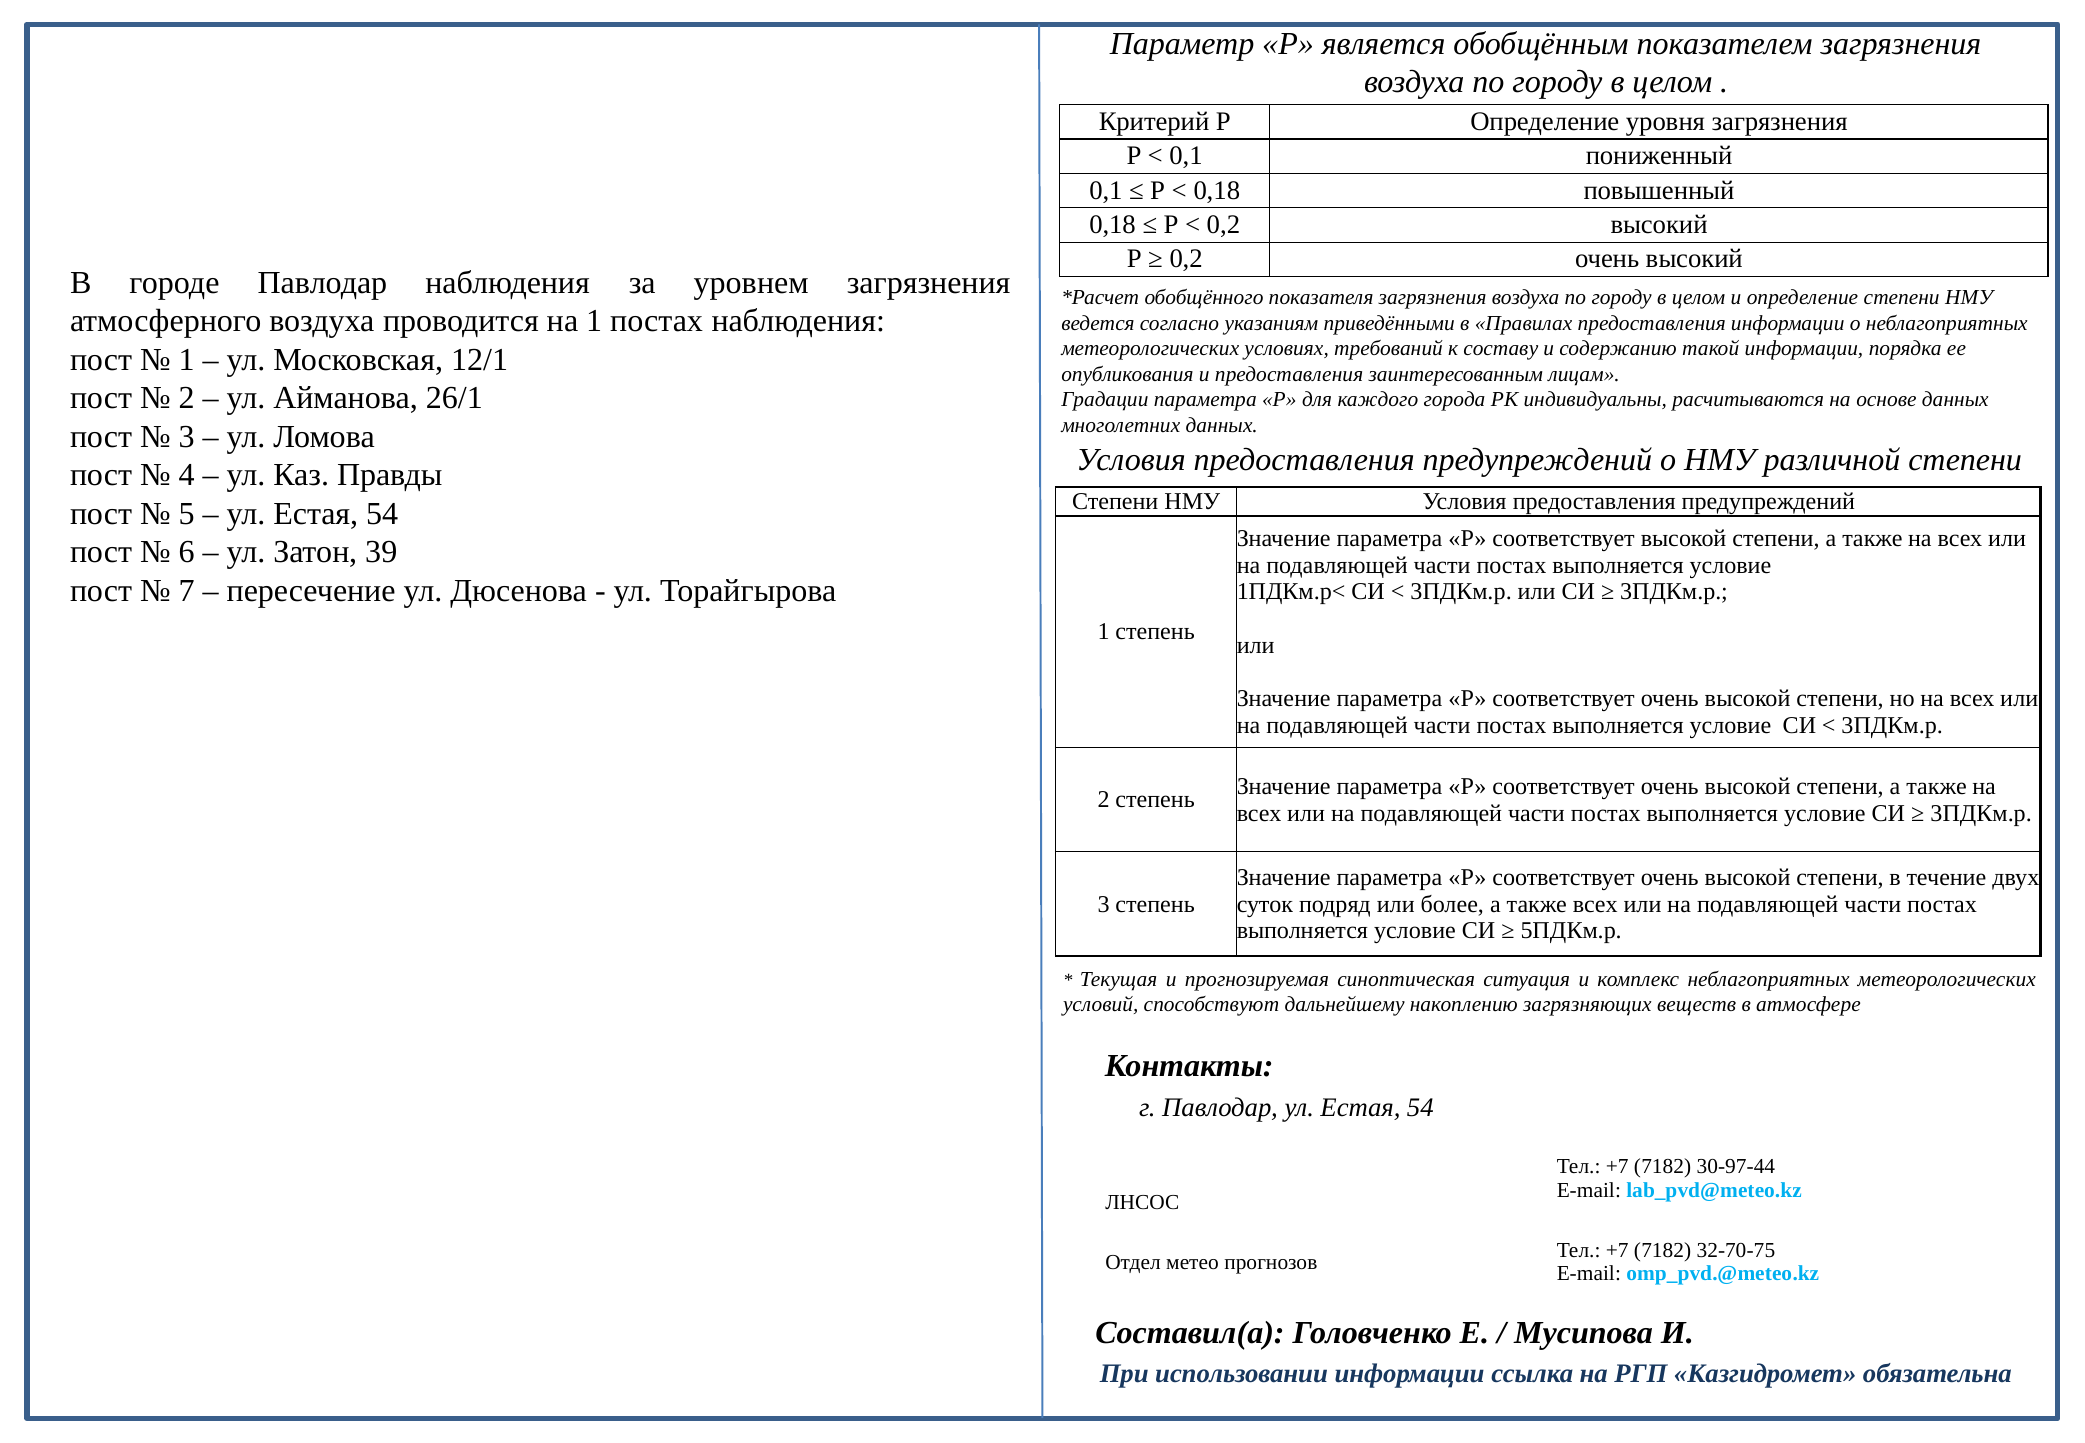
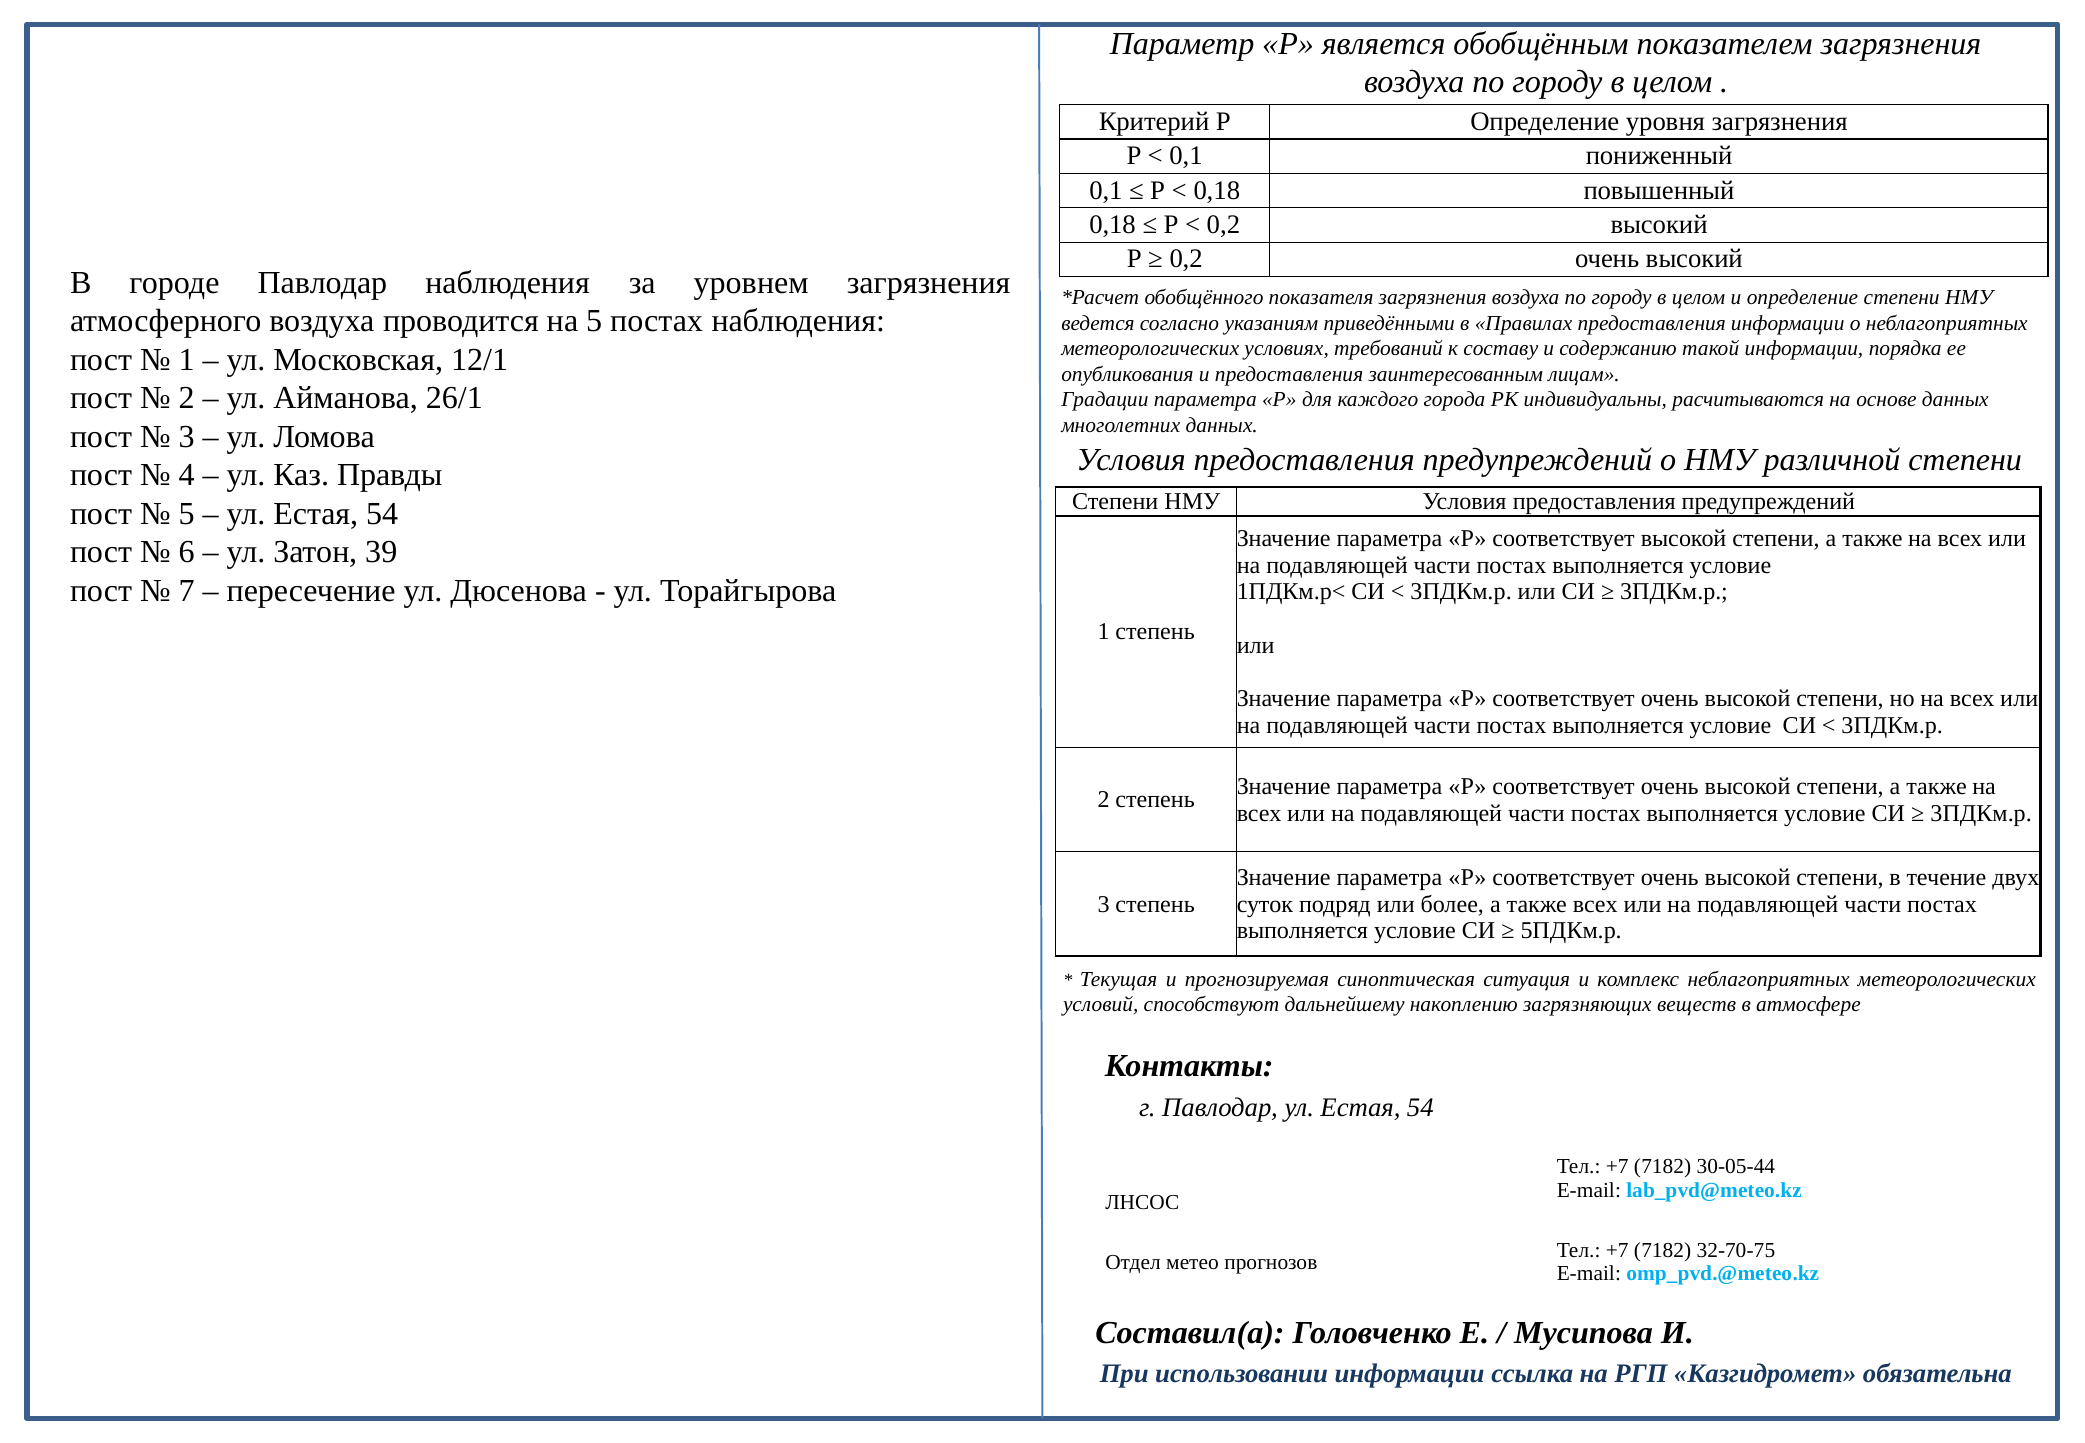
на 1: 1 -> 5 (594, 321)
30-97-44: 30-97-44 -> 30-05-44 (1736, 1167)
